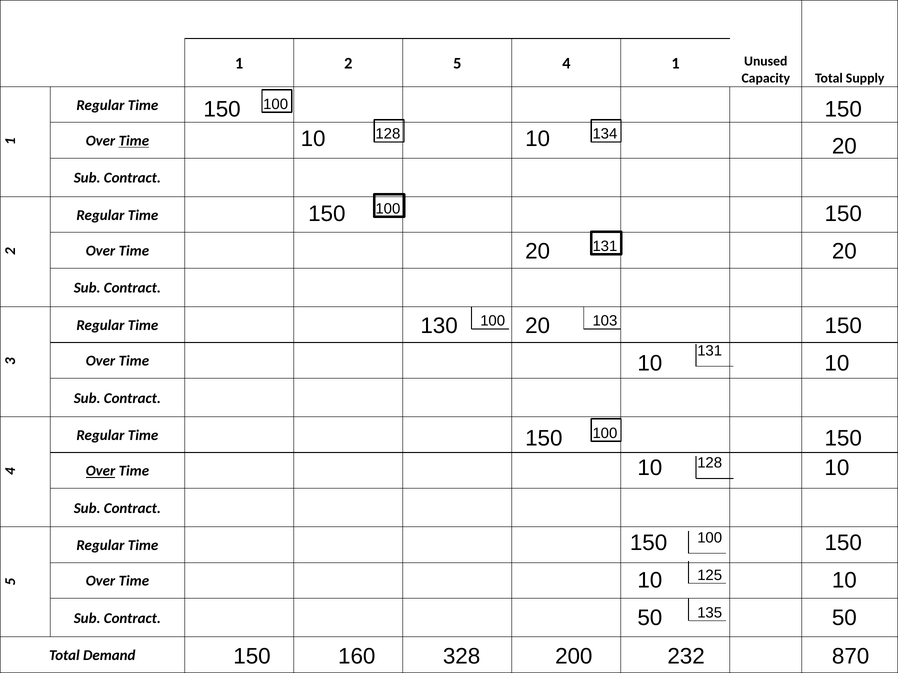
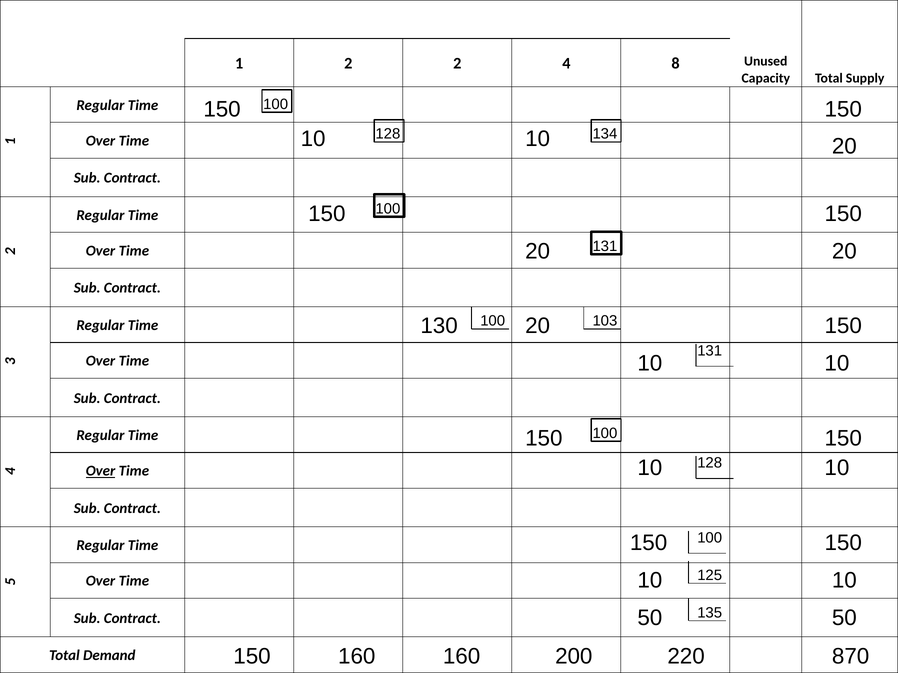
2 5: 5 -> 2 (457, 63)
4 1: 1 -> 8 (675, 63)
Time underline: present -> none (134, 141)
160 328: 328 -> 160 (462, 657)
232: 232 -> 220 (686, 657)
